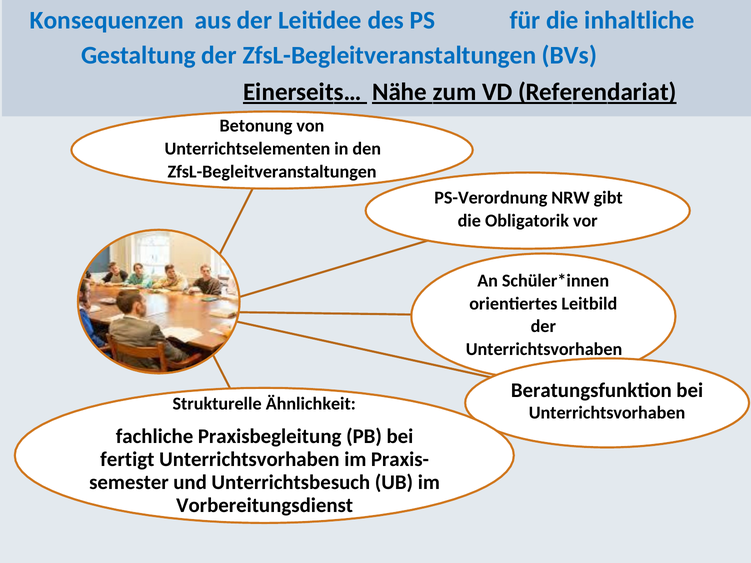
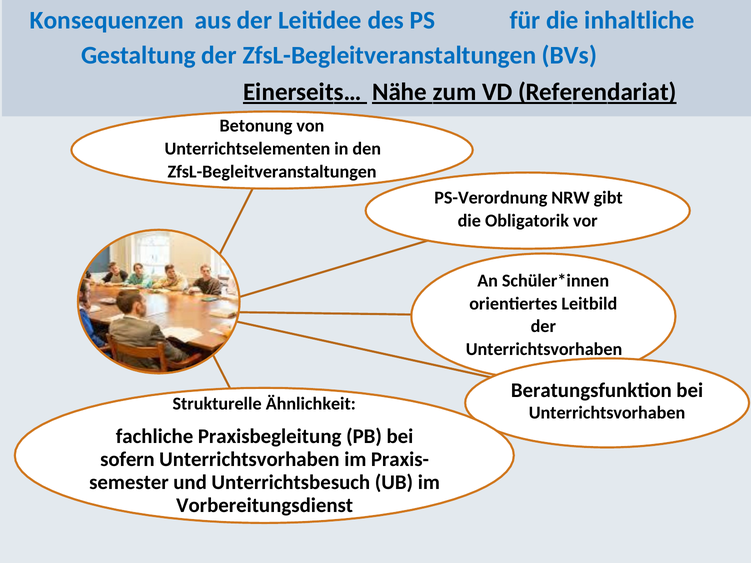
fertigt: fertigt -> sofern (127, 460)
